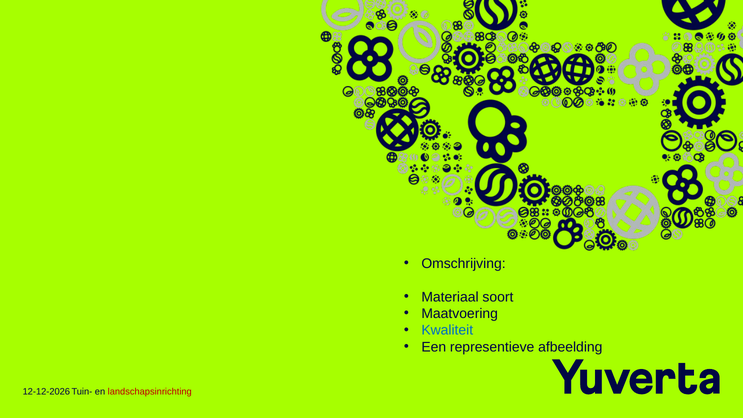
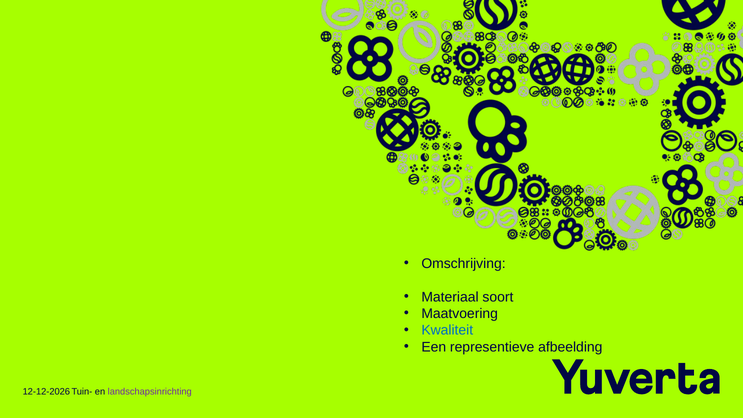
landschapsinrichting colour: red -> purple (150, 392)
